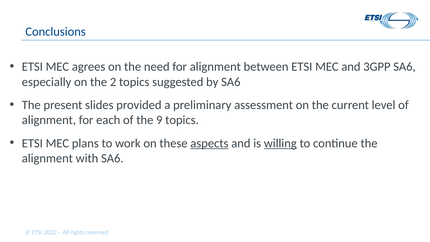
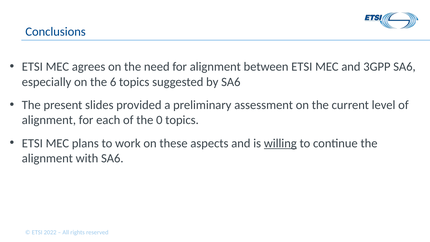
2: 2 -> 6 (113, 82)
9: 9 -> 0 (159, 120)
aspects underline: present -> none (209, 143)
